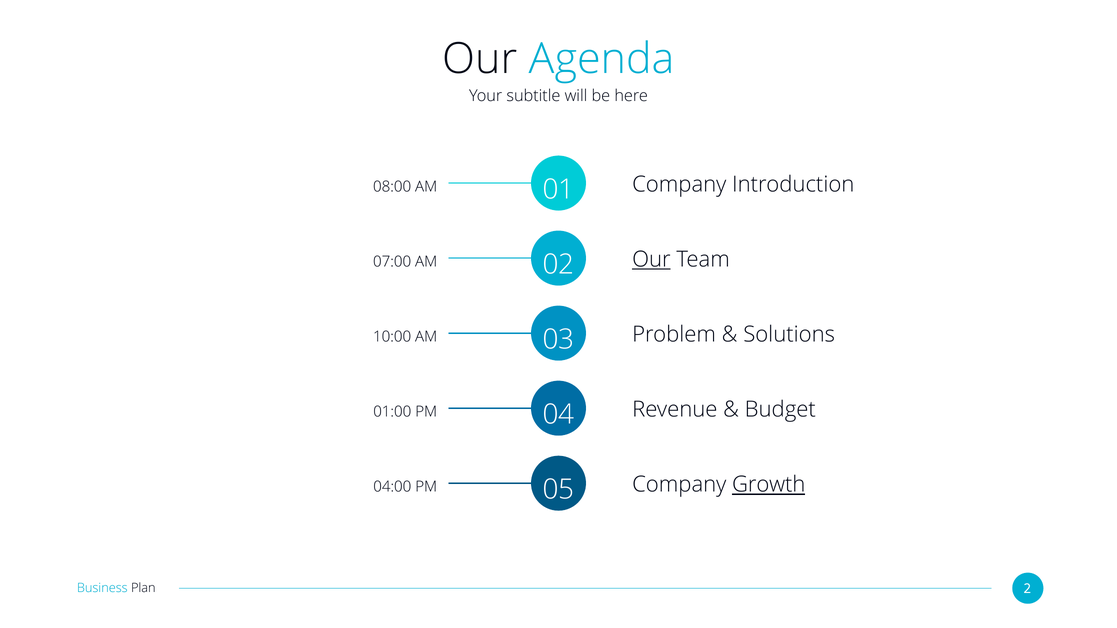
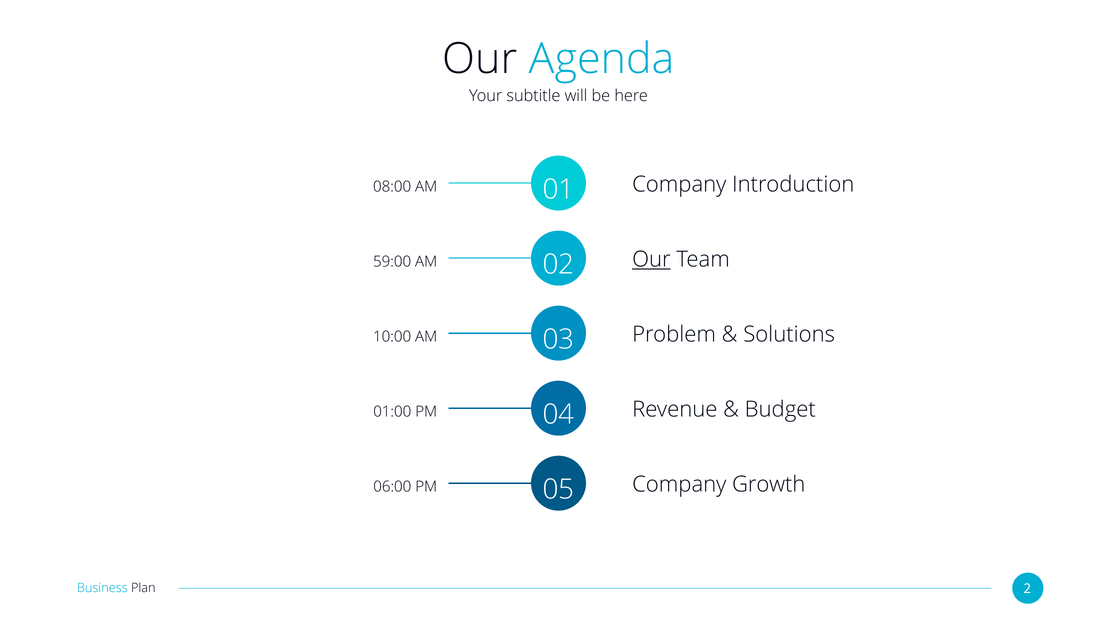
07:00: 07:00 -> 59:00 (392, 262)
04:00: 04:00 -> 06:00 (392, 487)
Growth underline: present -> none (769, 485)
